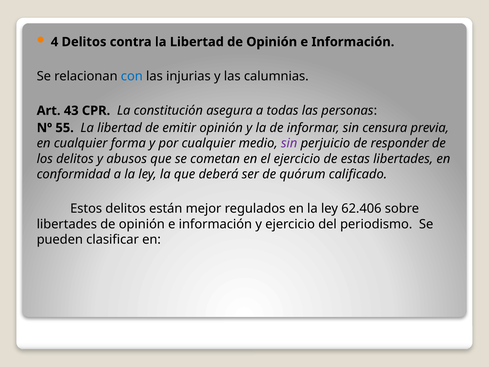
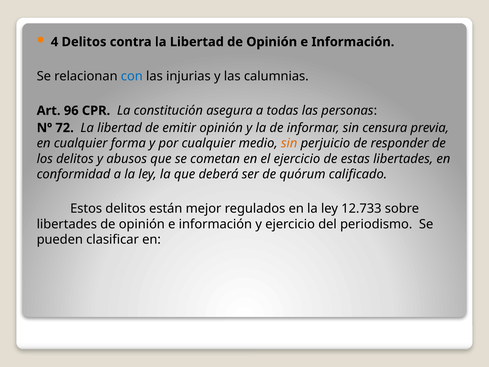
43: 43 -> 96 (71, 111)
55: 55 -> 72 (65, 128)
sin colour: purple -> orange (289, 143)
62.406: 62.406 -> 12.733 (361, 209)
